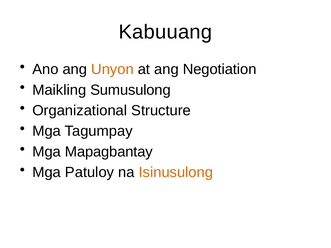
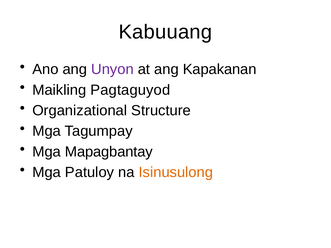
Unyon colour: orange -> purple (112, 69)
Negotiation: Negotiation -> Kapakanan (220, 69)
Sumusulong: Sumusulong -> Pagtaguyod (130, 90)
